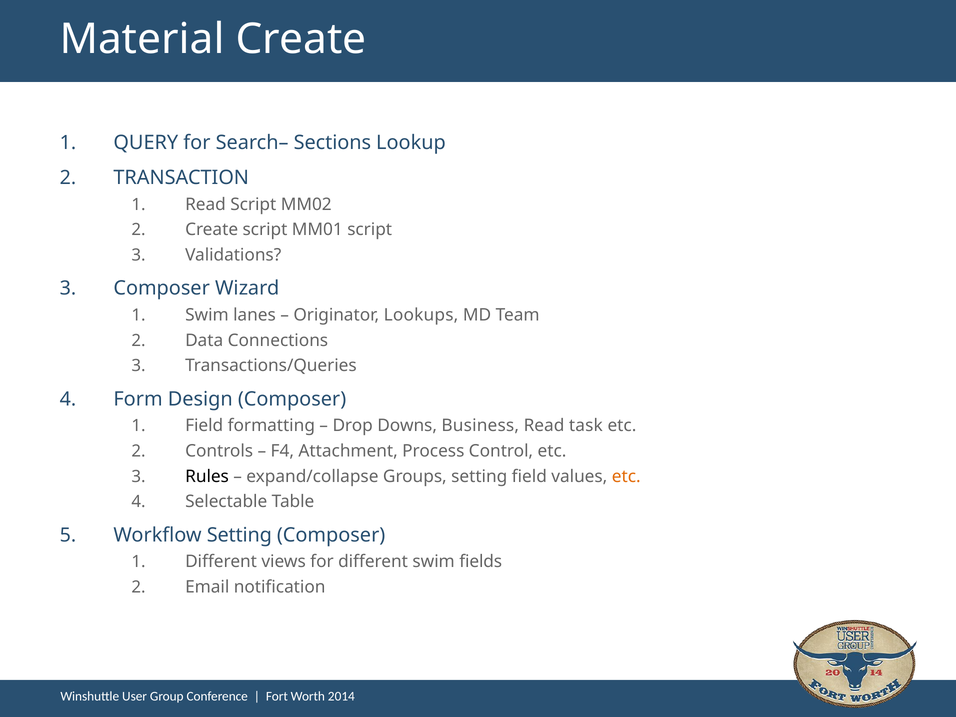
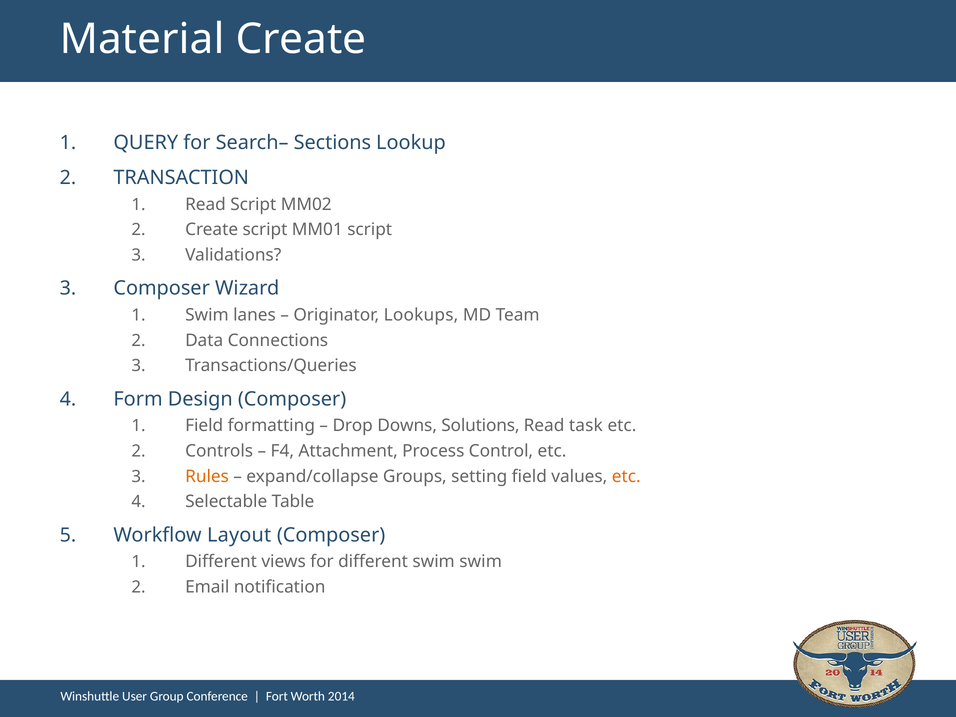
Business: Business -> Solutions (480, 426)
Rules colour: black -> orange (207, 476)
Workflow Setting: Setting -> Layout (239, 535)
swim fields: fields -> swim (481, 562)
